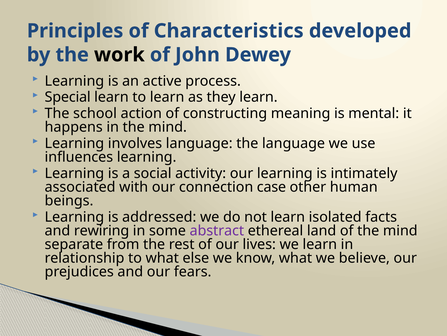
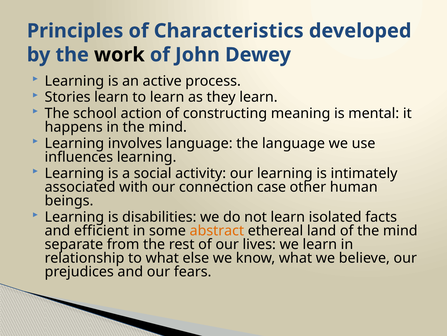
Special: Special -> Stories (68, 97)
addressed: addressed -> disabilities (159, 217)
rewiring: rewiring -> efficient (101, 230)
abstract colour: purple -> orange (217, 230)
